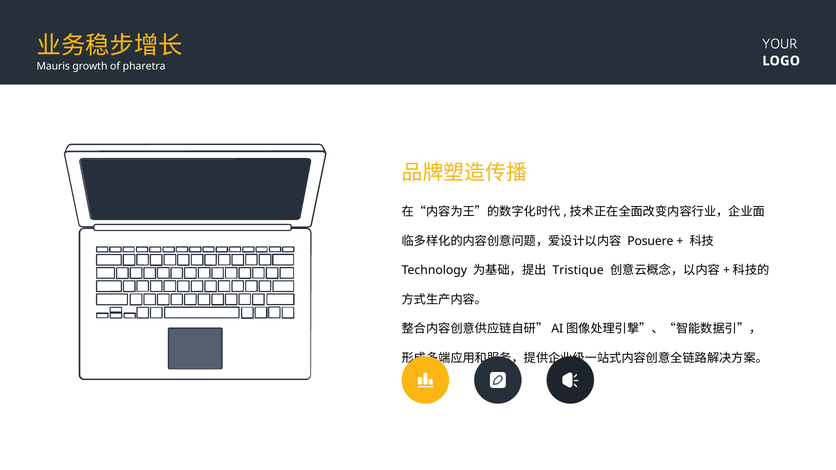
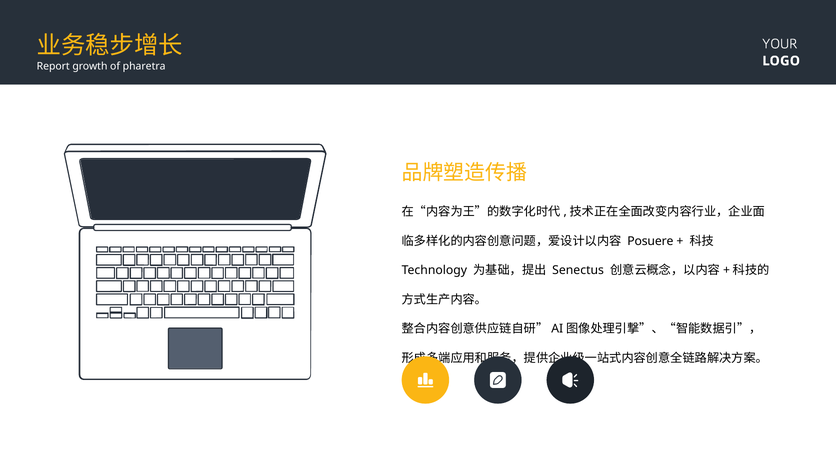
Mauris: Mauris -> Report (53, 66)
Tristique: Tristique -> Senectus (578, 270)
